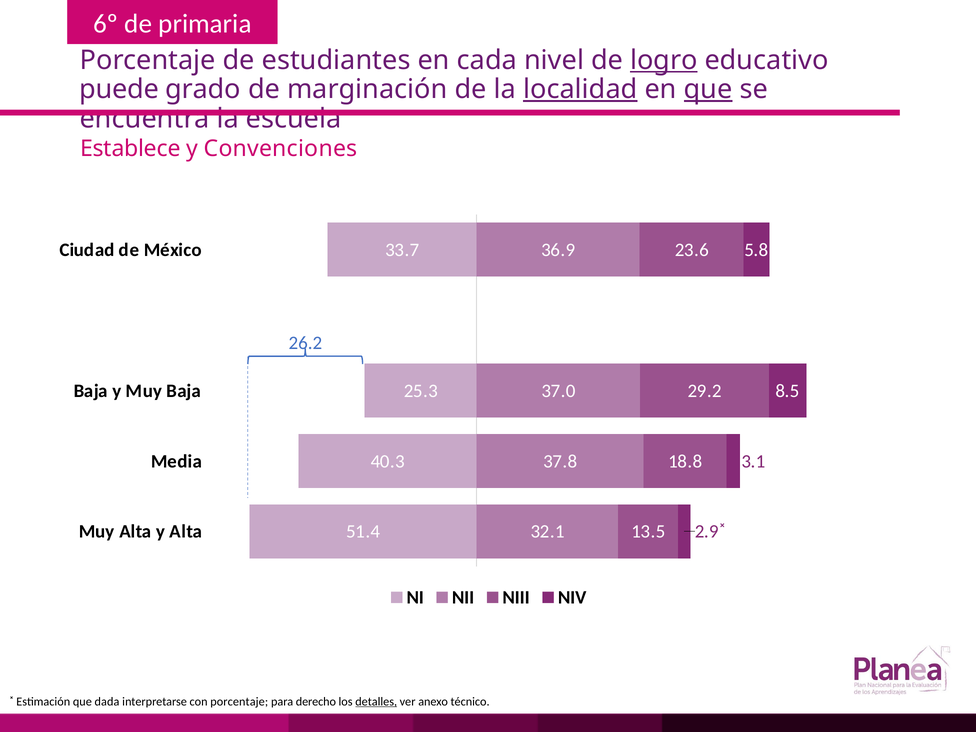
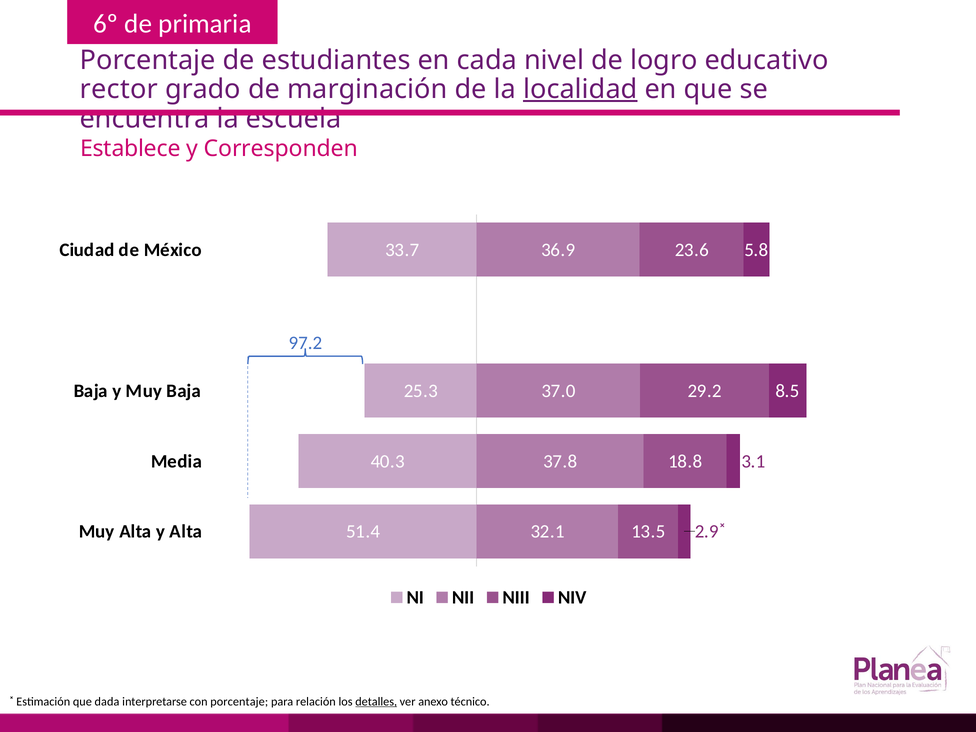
logro underline: present -> none (664, 60)
puede: puede -> rector (119, 89)
que underline: present -> none (708, 89)
Convenciones: Convenciones -> Corresponden (281, 148)
26.2: 26.2 -> 97.2 (305, 343)
derecho: derecho -> relación (316, 702)
